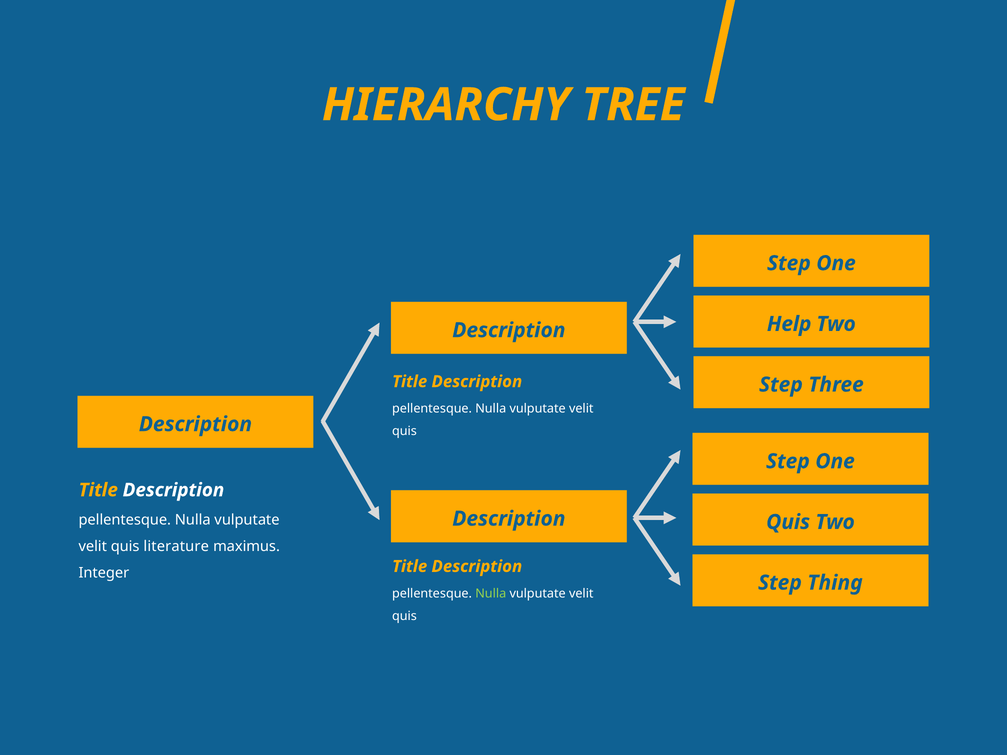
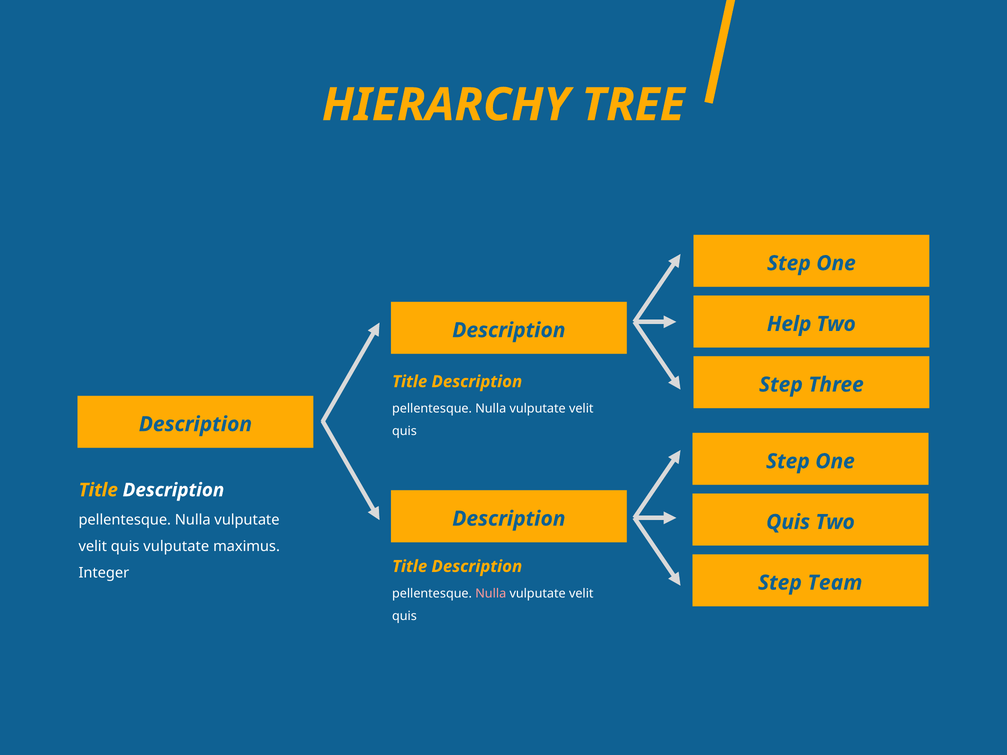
quis literature: literature -> vulputate (176, 547)
Thing: Thing -> Team (835, 583)
Nulla colour: light green -> pink (491, 594)
